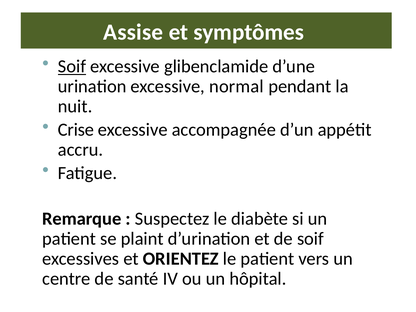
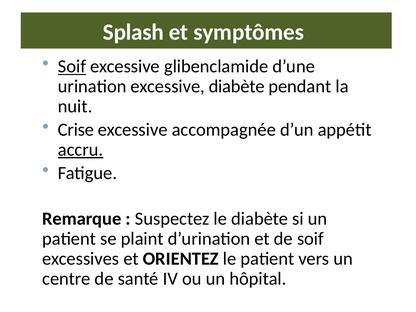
Assise: Assise -> Splash (133, 32)
excessive normal: normal -> diabète (237, 86)
accru underline: none -> present (81, 150)
